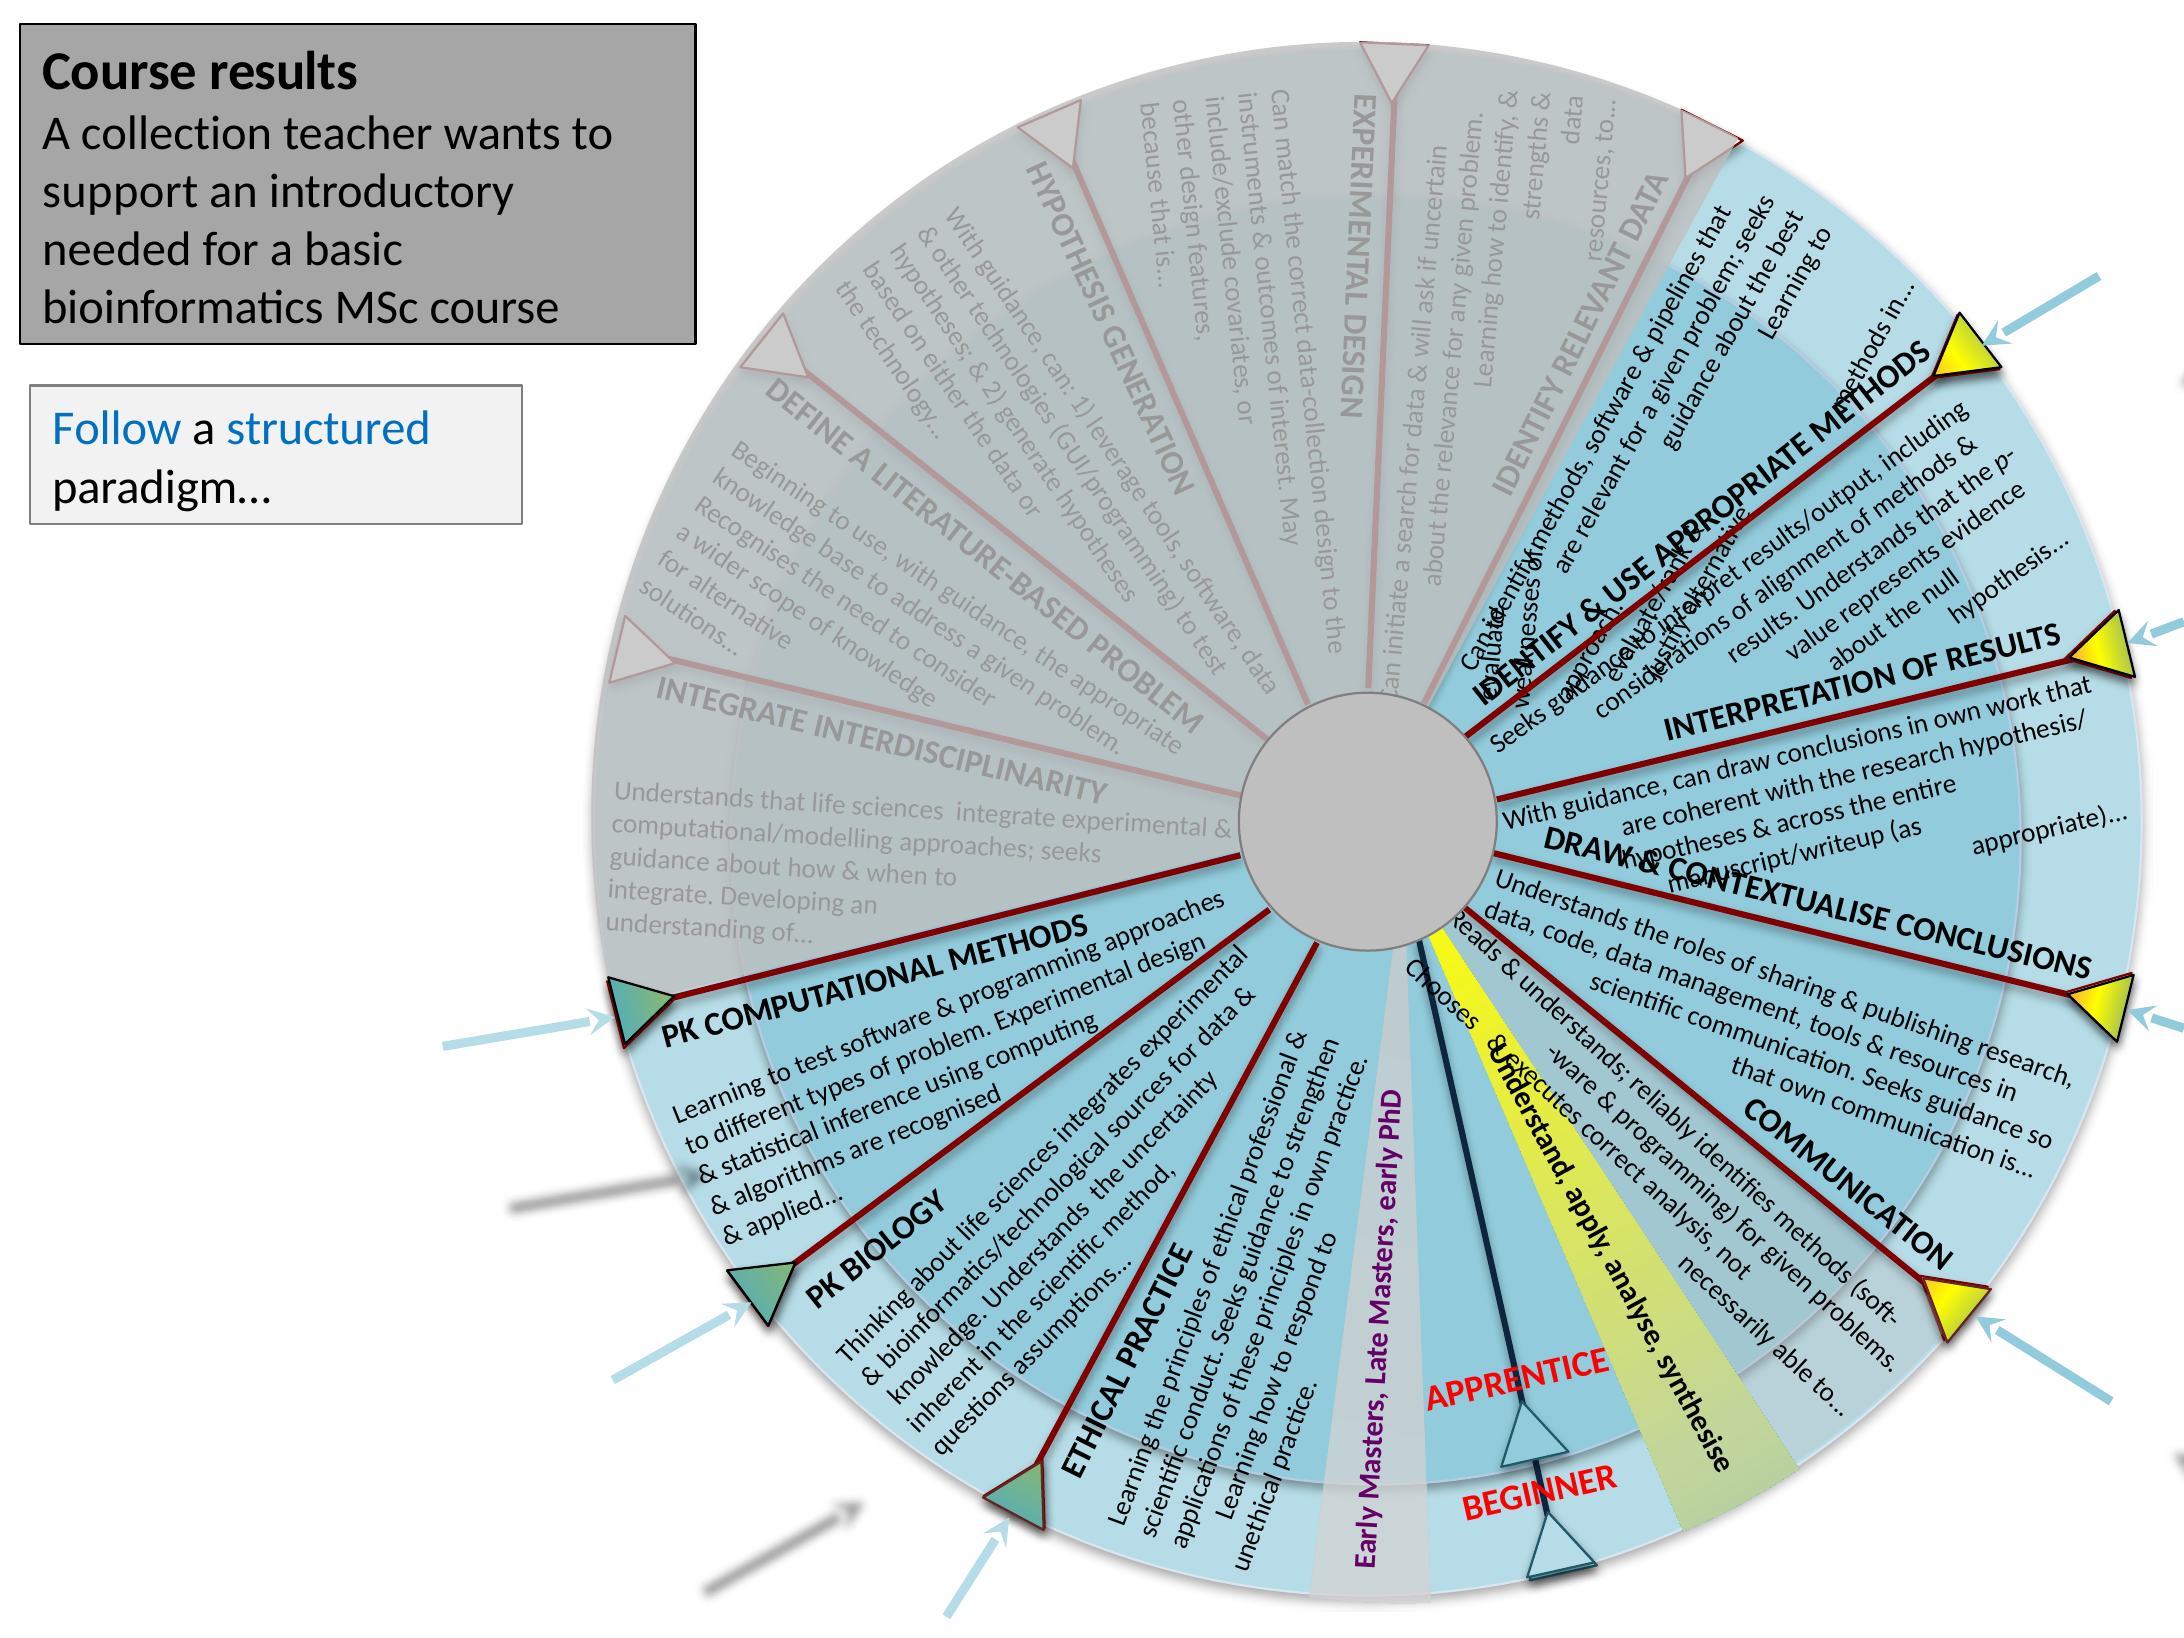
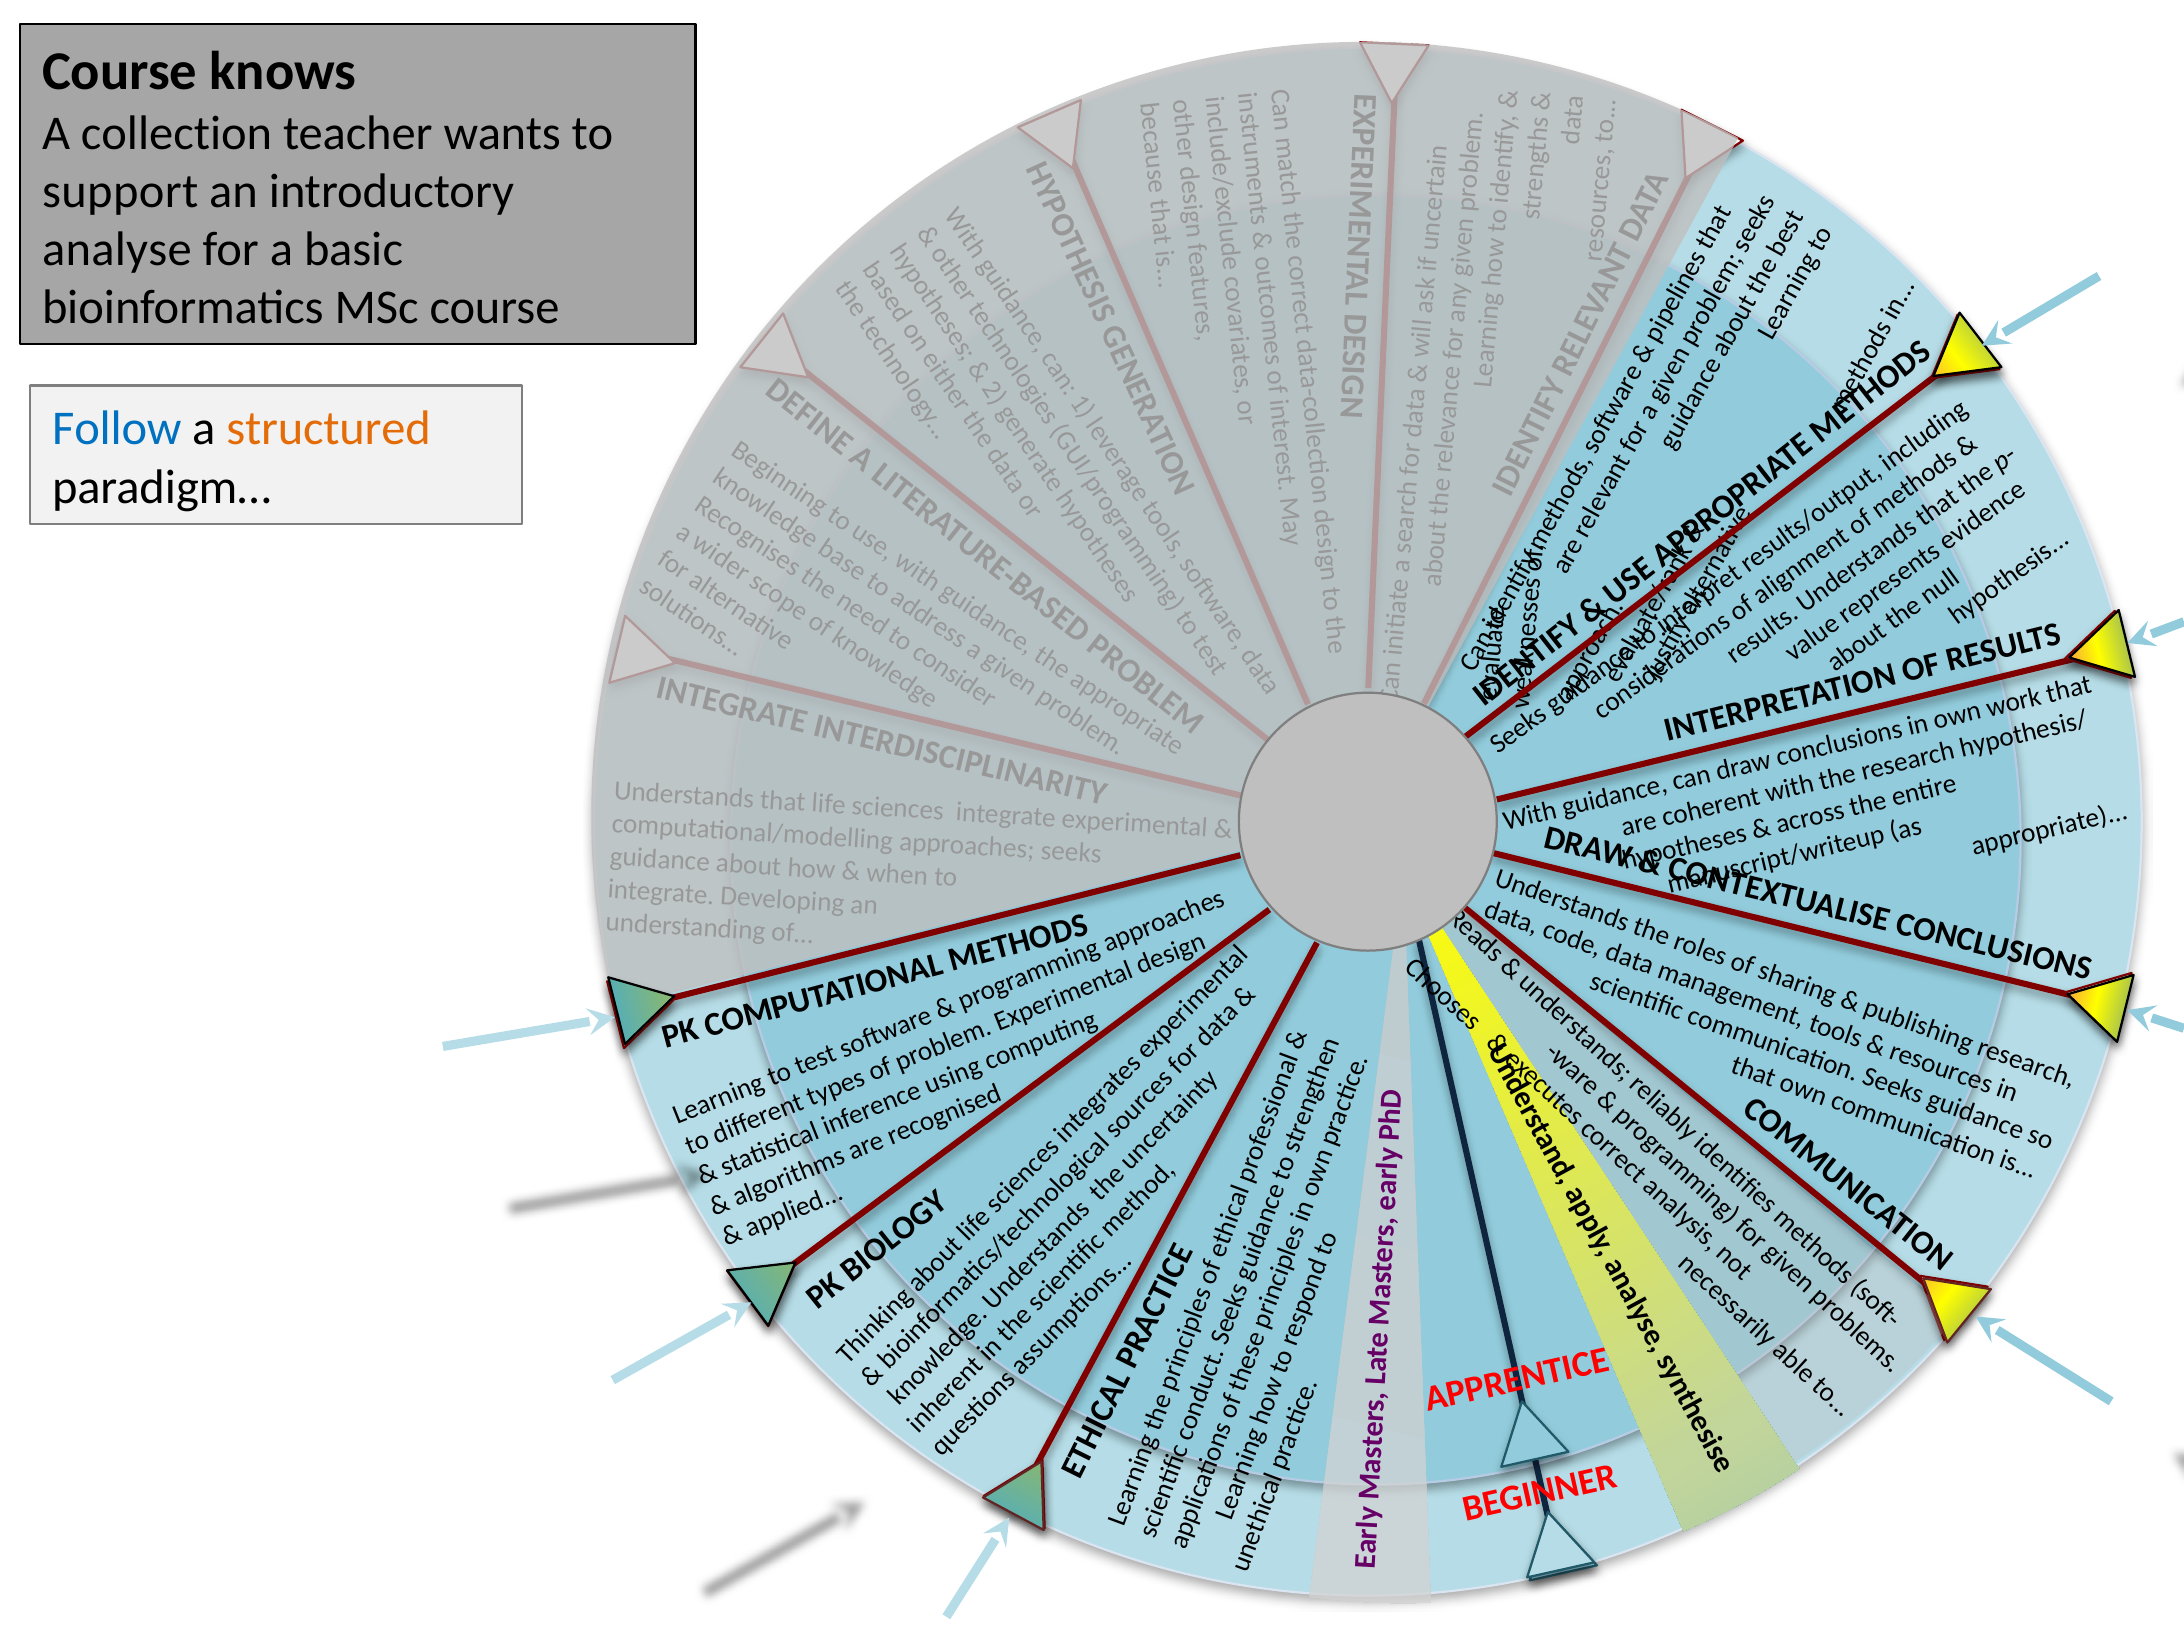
Course results: results -> knows (283, 72)
needed: needed -> analyse (117, 250)
structured colour: blue -> orange (329, 429)
